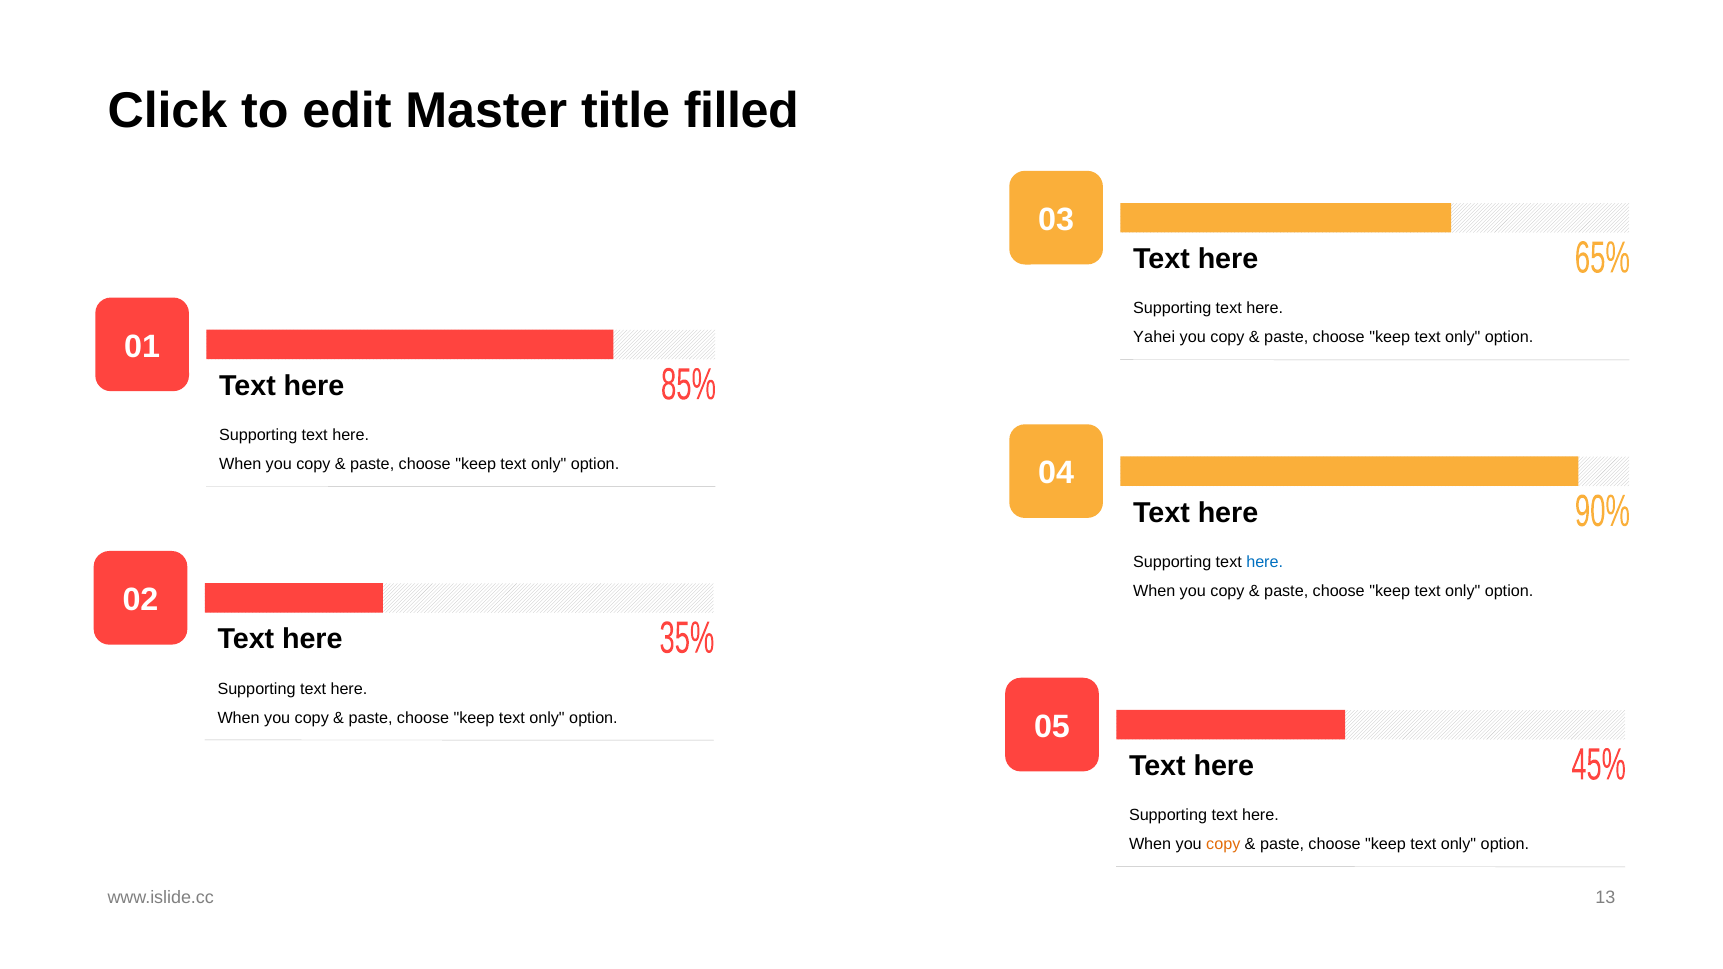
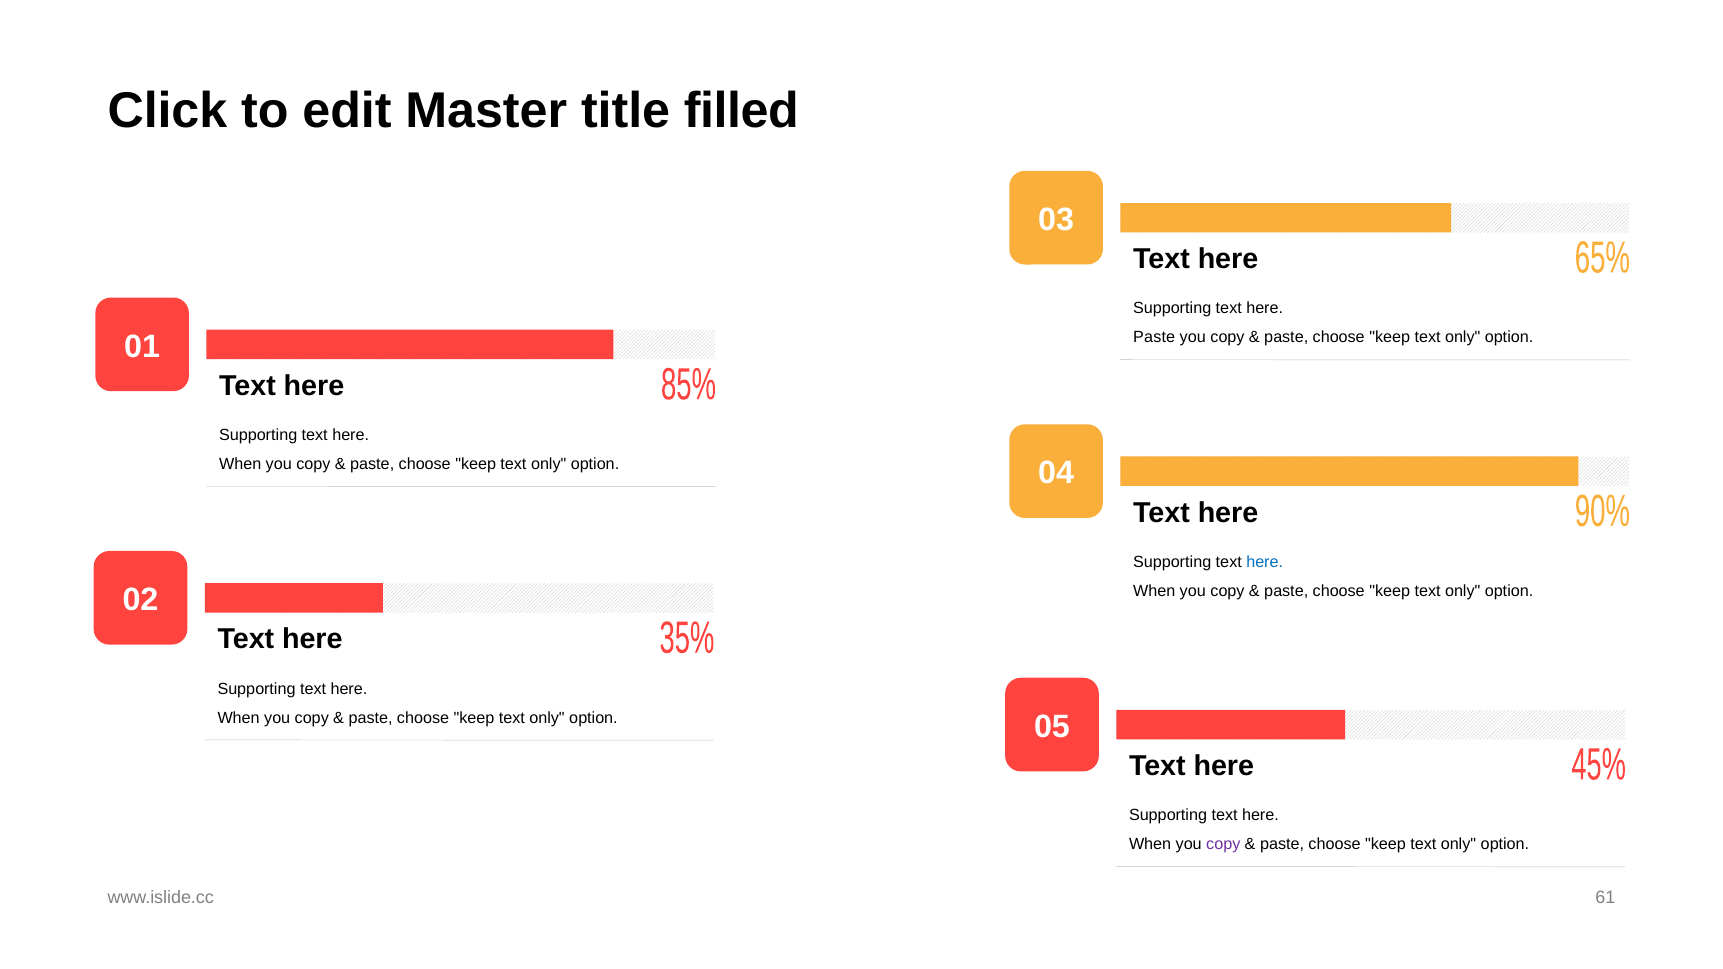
Yahei: Yahei -> Paste (1154, 338)
copy colour: orange -> purple (1223, 845)
13: 13 -> 61 (1605, 898)
